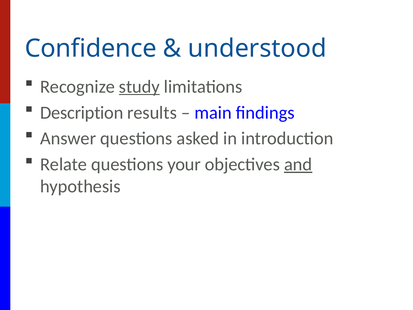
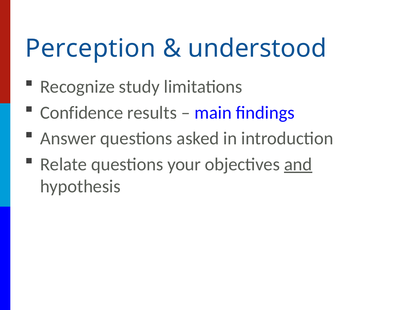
Confidence: Confidence -> Perception (90, 49)
study underline: present -> none (139, 87)
Description: Description -> Confidence (82, 113)
